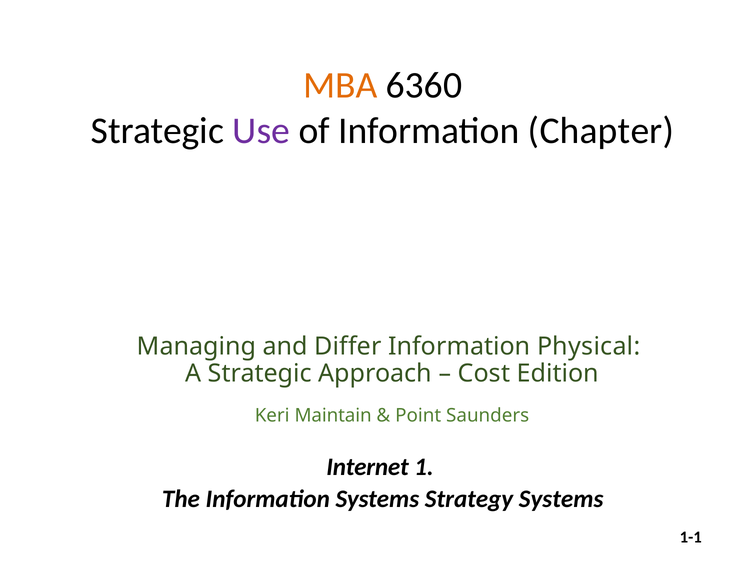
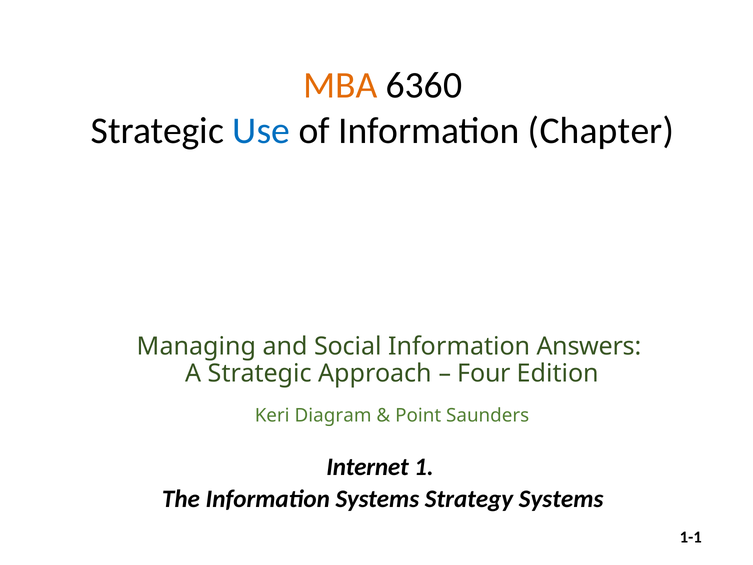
Use colour: purple -> blue (261, 131)
Differ: Differ -> Social (348, 346)
Physical: Physical -> Answers (589, 346)
Cost: Cost -> Four (484, 373)
Maintain: Maintain -> Diagram (333, 415)
